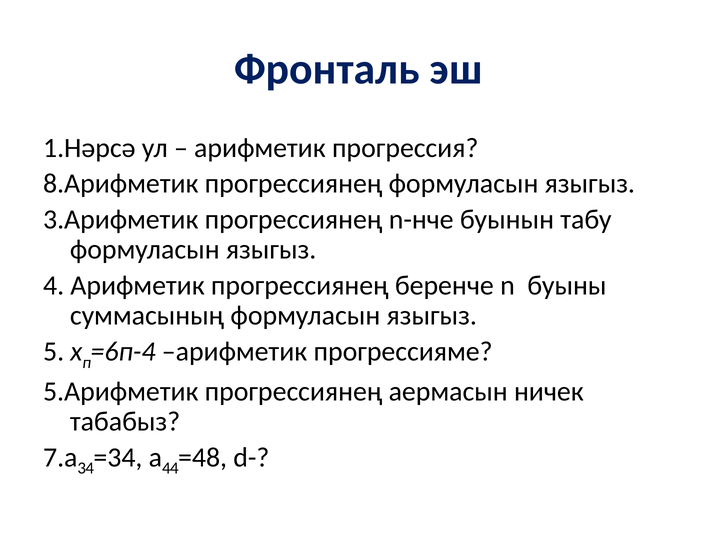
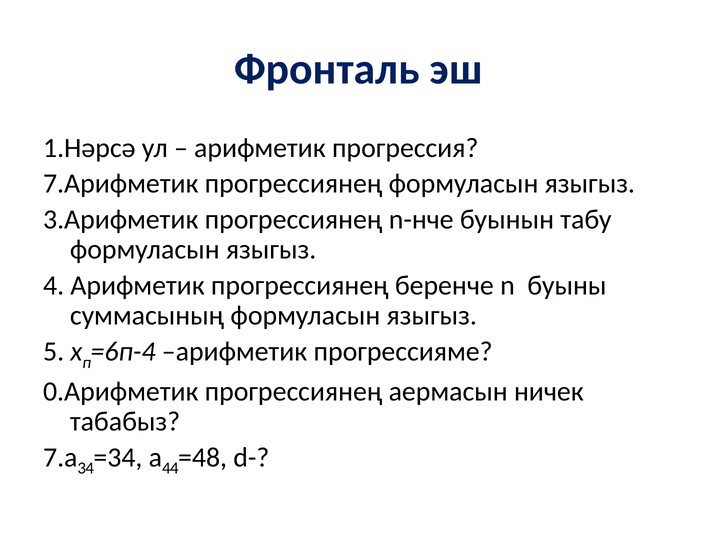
8.Арифметик: 8.Арифметик -> 7.Арифметик (121, 184)
5.Арифметик: 5.Арифметик -> 0.Арифметик (121, 391)
